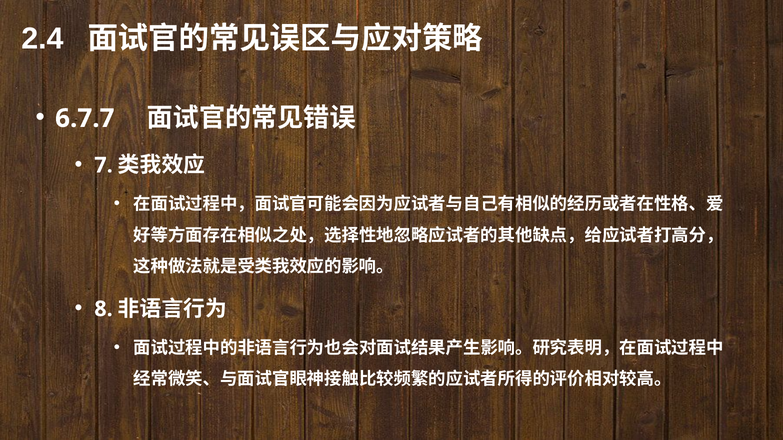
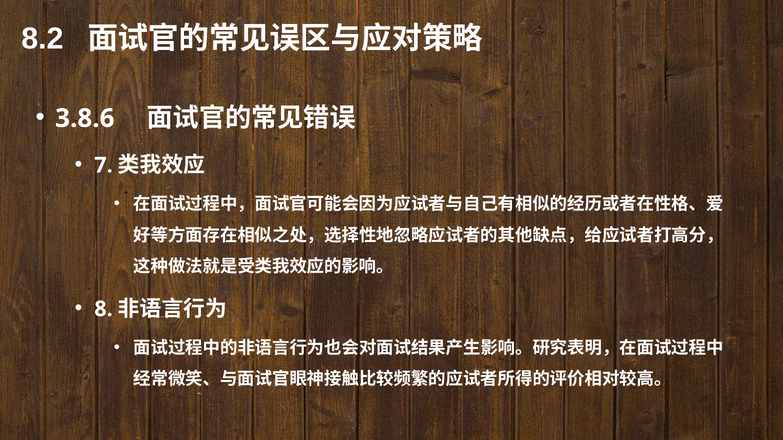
2.4: 2.4 -> 8.2 (42, 39)
6.7.7: 6.7.7 -> 3.8.6 (85, 118)
